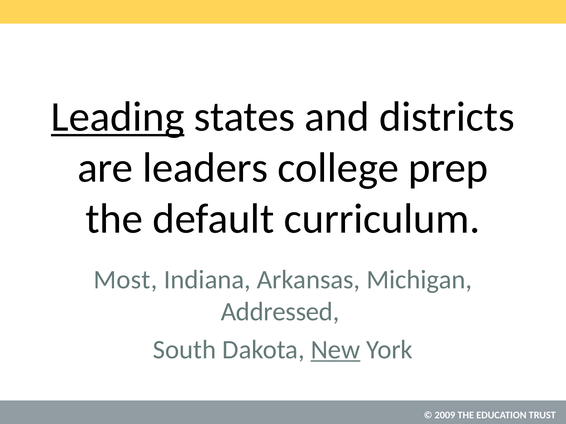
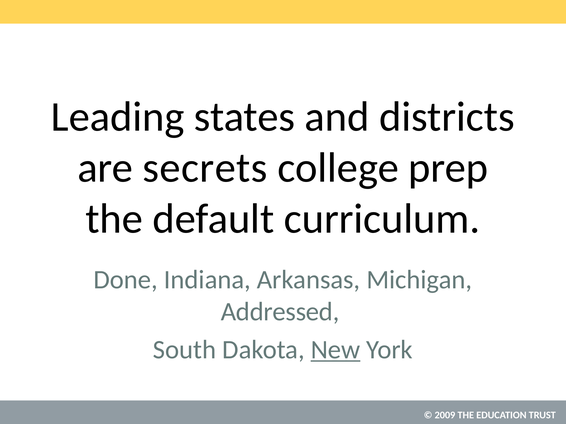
Leading underline: present -> none (118, 117)
leaders: leaders -> secrets (205, 168)
Most: Most -> Done (126, 280)
